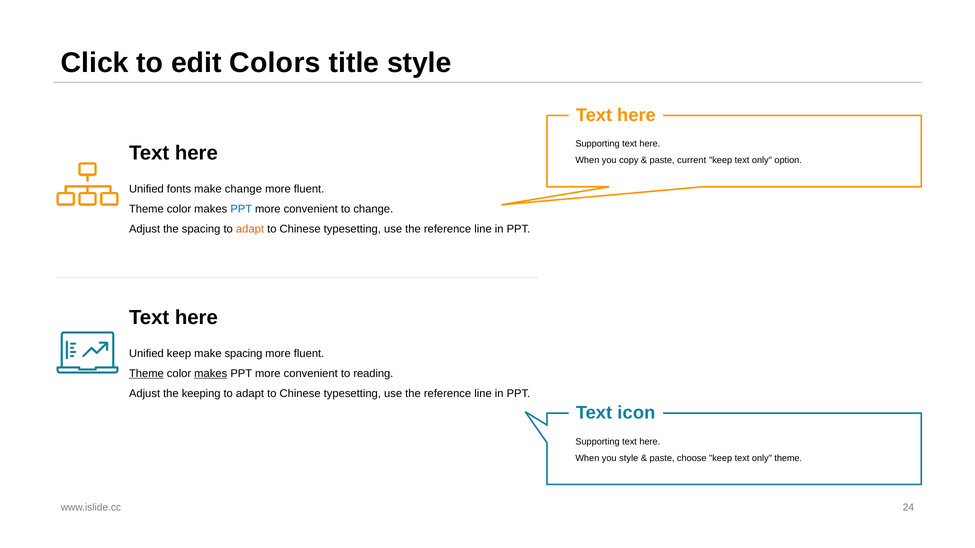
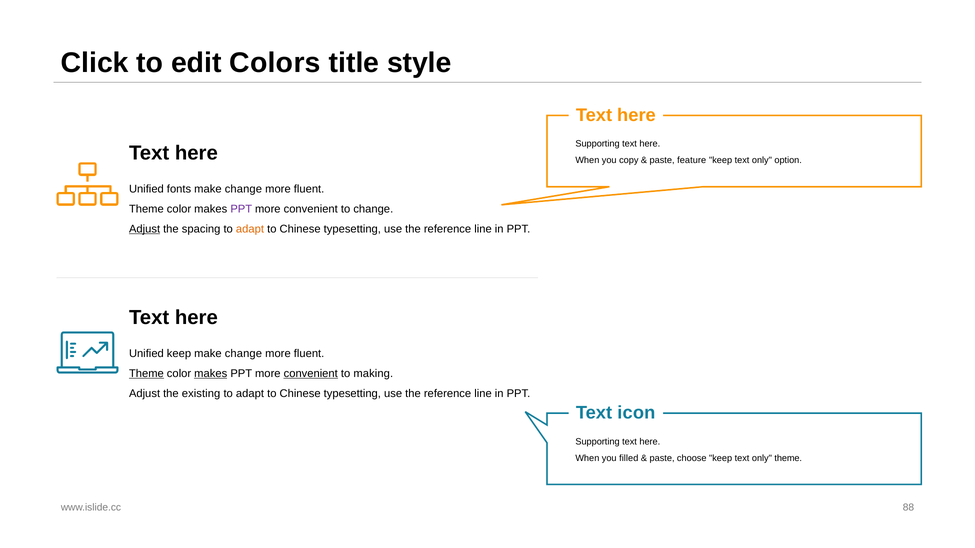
current: current -> feature (692, 160)
PPT colour: blue -> purple (241, 209)
Adjust underline: none -> present (145, 229)
spacing: spacing -> change (243, 354)
convenient underline: none -> present (311, 374)
reading: reading -> making (373, 374)
keeping: keeping -> existing (201, 394)
you style: style -> filled (629, 458)
24: 24 -> 88 (908, 508)
